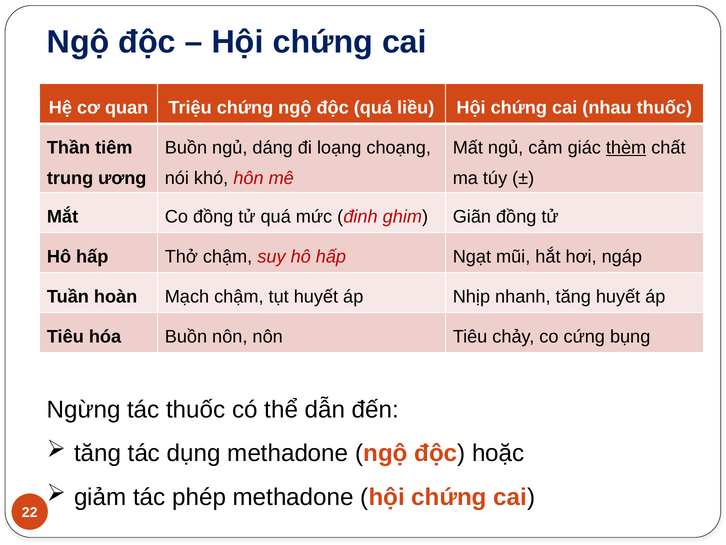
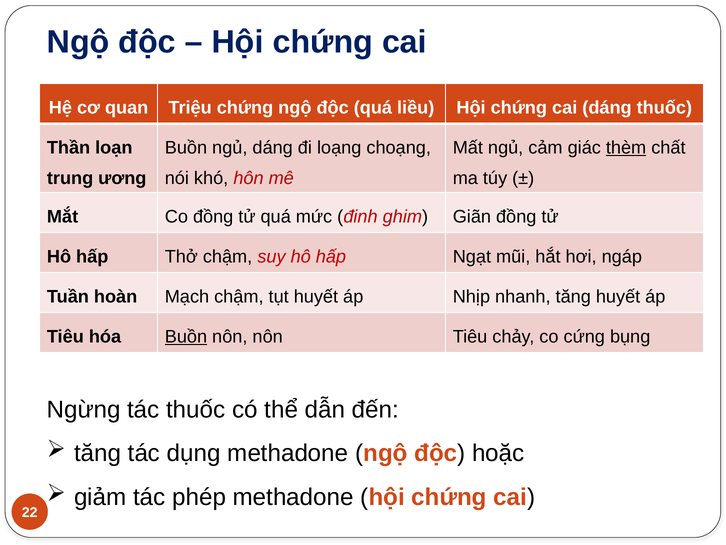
cai nhau: nhau -> dáng (607, 108)
tiêm: tiêm -> loạn (114, 148)
Buồn underline: none -> present (186, 336)
